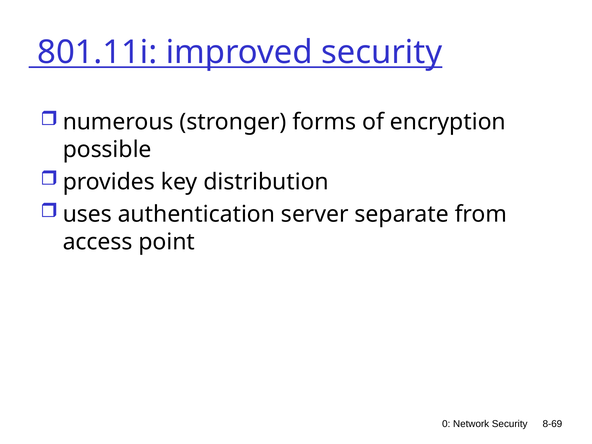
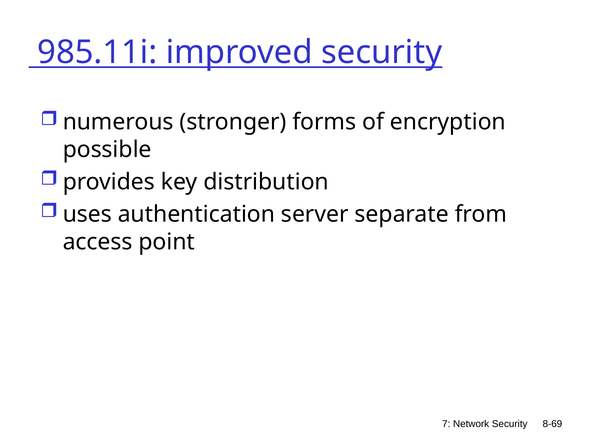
801.11i: 801.11i -> 985.11i (97, 52)
0: 0 -> 7 (446, 424)
